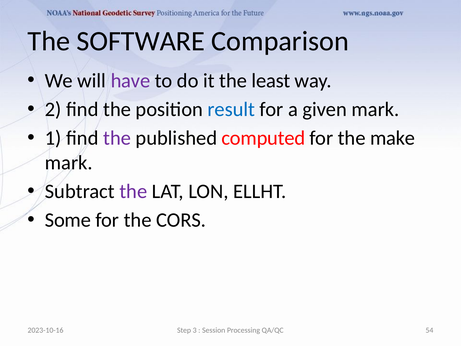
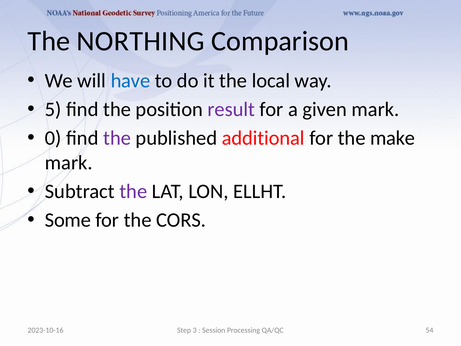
SOFTWARE: SOFTWARE -> NORTHING (141, 41)
have colour: purple -> blue (130, 81)
least: least -> local (271, 81)
2: 2 -> 5 (53, 109)
result colour: blue -> purple (231, 109)
1: 1 -> 0 (53, 138)
computed: computed -> additional (263, 138)
